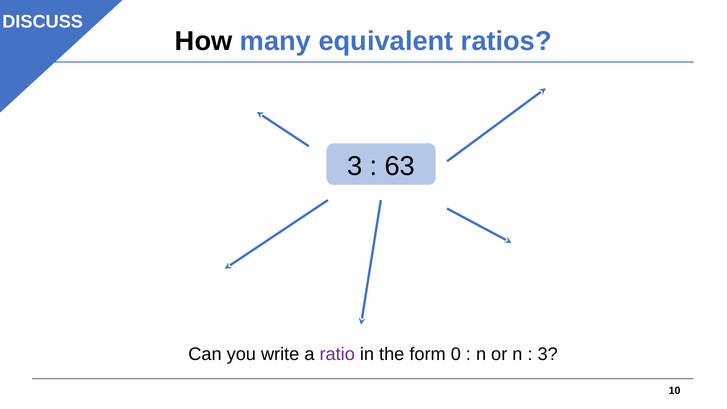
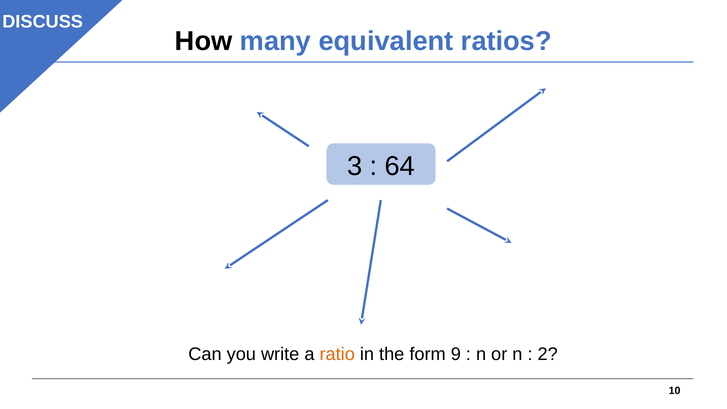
63: 63 -> 64 (400, 166)
ratio colour: purple -> orange (337, 354)
0: 0 -> 9 (456, 354)
3: 3 -> 2 (548, 354)
